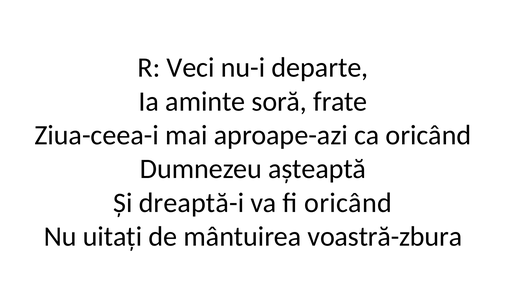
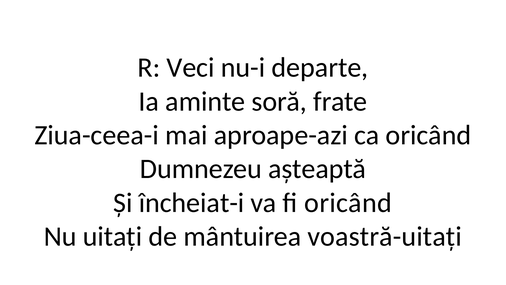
dreaptă-i: dreaptă-i -> încheiat-i (192, 202)
voastră-zbura: voastră-zbura -> voastră-uitați (385, 236)
